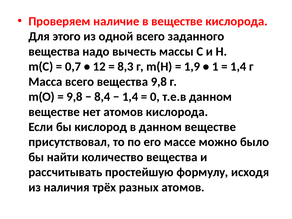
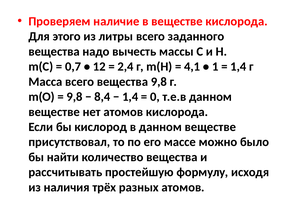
одной: одной -> литры (116, 36)
8,3: 8,3 -> 2,4 (126, 67)
1,9: 1,9 -> 4,1 (192, 67)
